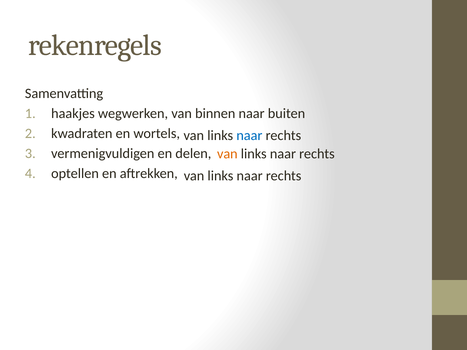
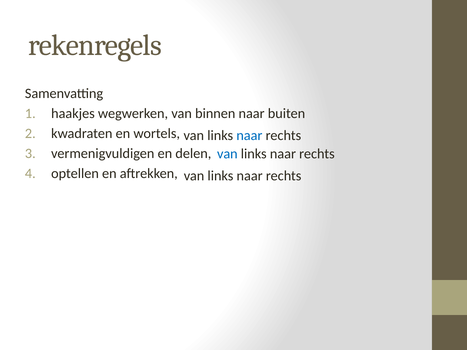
van colour: orange -> blue (227, 154)
